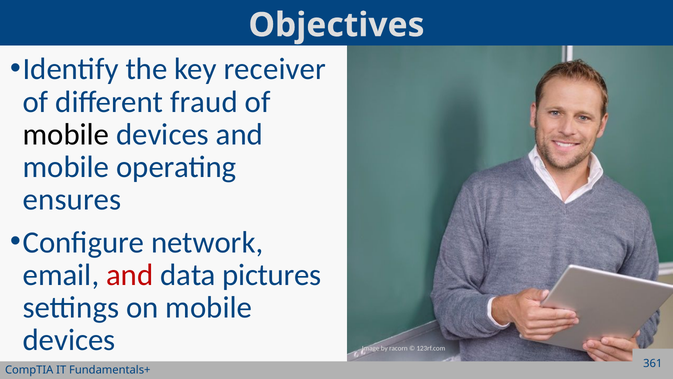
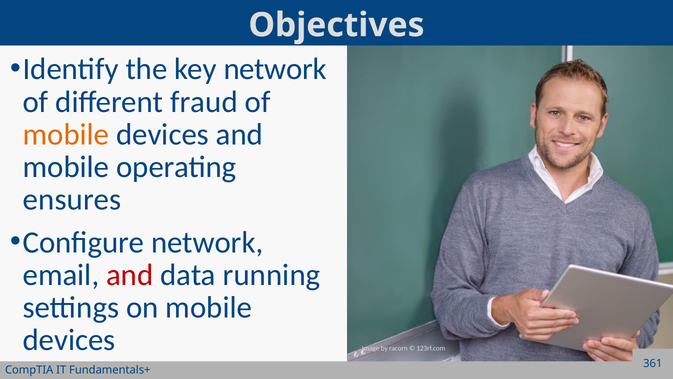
key receiver: receiver -> network (275, 69)
mobile colour: black -> orange (66, 134)
pictures: pictures -> running (272, 275)
